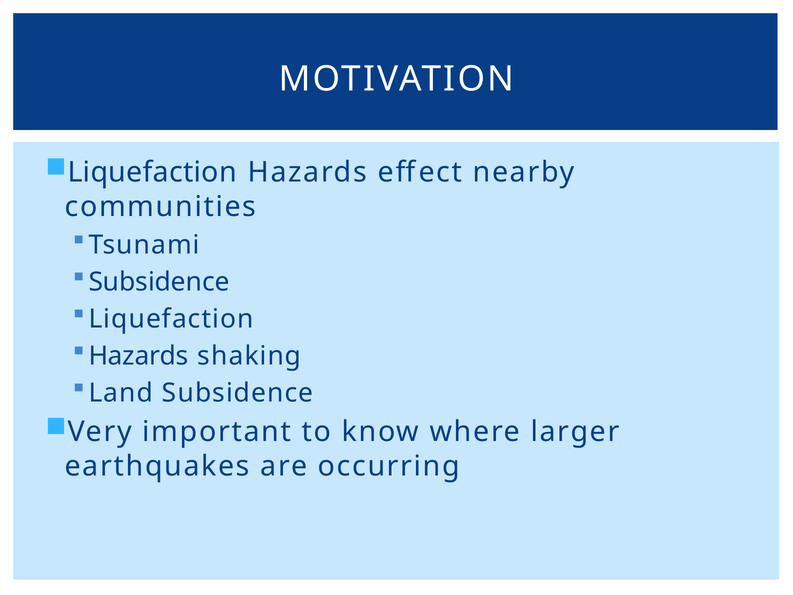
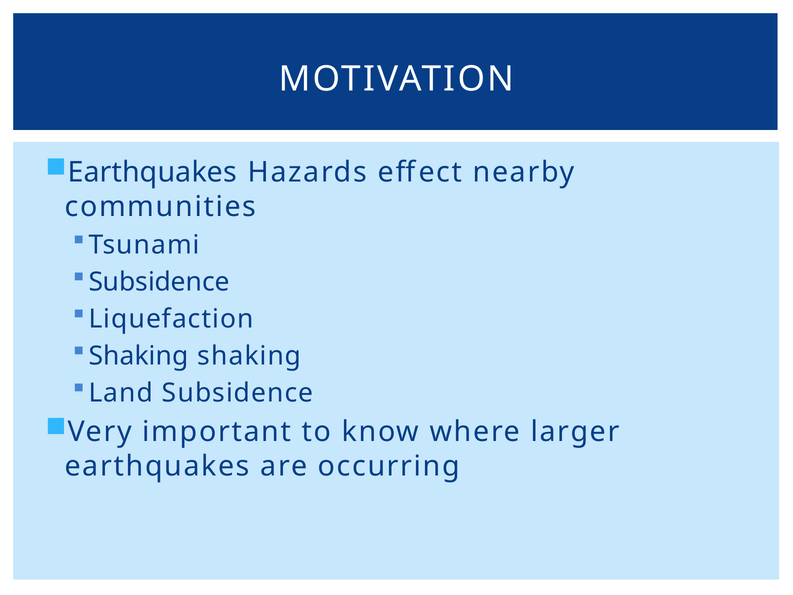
Liquefaction: Liquefaction -> Earthquakes (152, 172)
Hazards: Hazards -> Shaking (138, 356)
